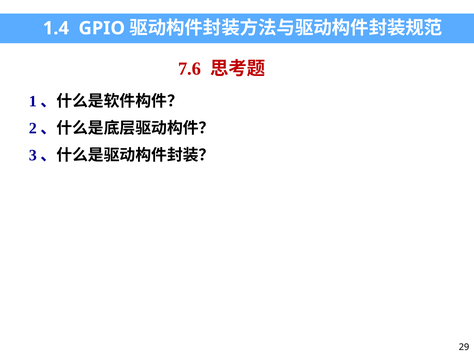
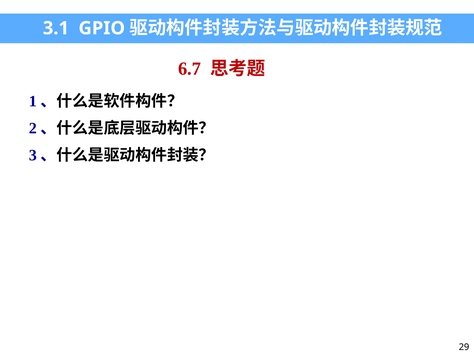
1.4: 1.4 -> 3.1 (56, 28)
7.6: 7.6 -> 6.7 (190, 69)
